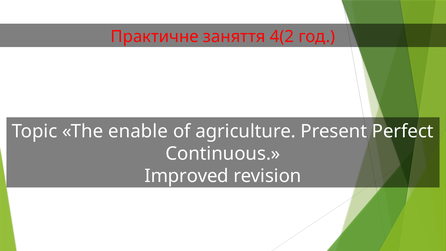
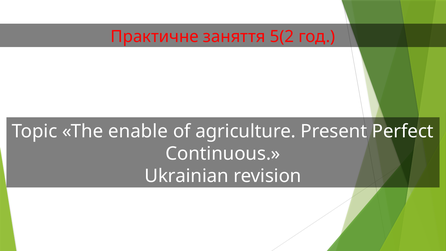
4(2: 4(2 -> 5(2 (282, 37)
Improved: Improved -> Ukrainian (187, 176)
